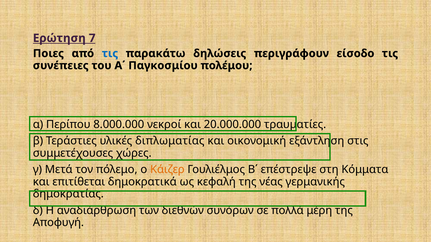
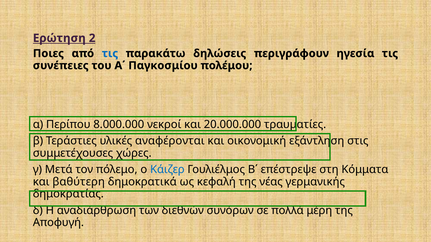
7: 7 -> 2 (92, 38)
είσοδο: είσοδο -> ηγεσία (355, 54)
διπλωματίας: διπλωματίας -> αναφέρονται (170, 141)
Κάιζερ colour: orange -> blue (167, 170)
επιτίθεται: επιτίθεται -> βαθύτερη (79, 182)
